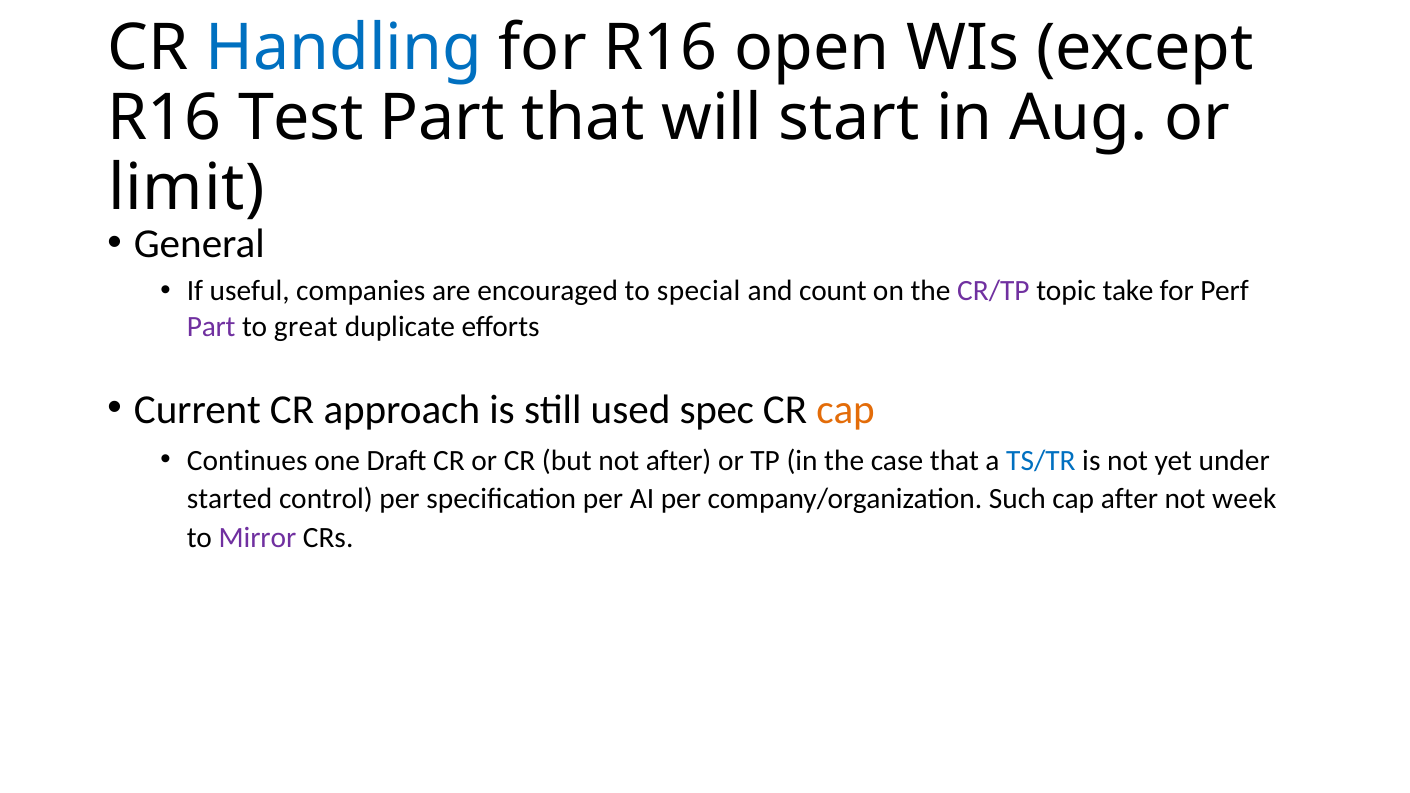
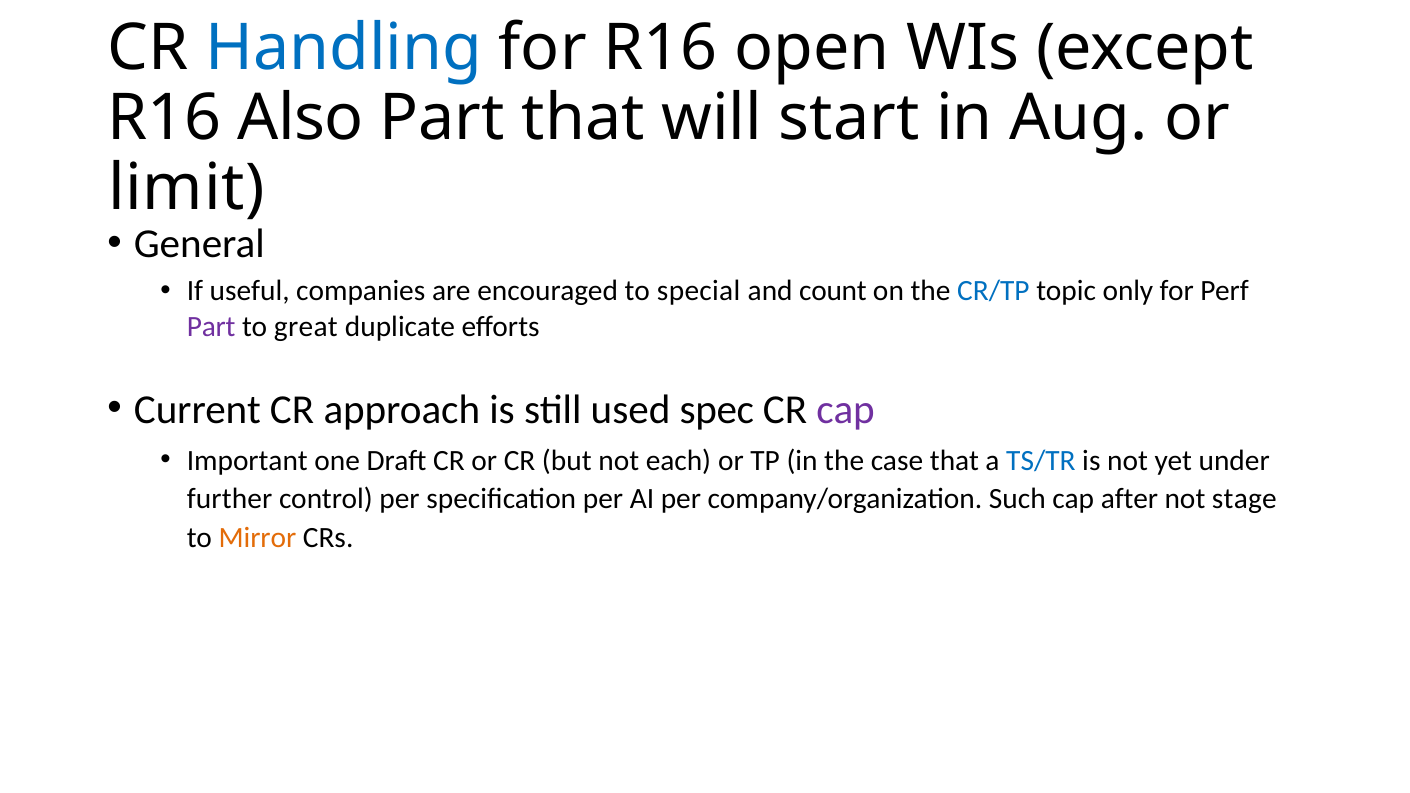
Test: Test -> Also (301, 118)
CR/TP colour: purple -> blue (993, 291)
take: take -> only (1128, 291)
cap colour: orange -> purple (846, 410)
Continues: Continues -> Important (247, 460)
not after: after -> each (678, 460)
started: started -> further (230, 499)
week: week -> stage (1244, 499)
Mirror colour: purple -> orange (257, 538)
